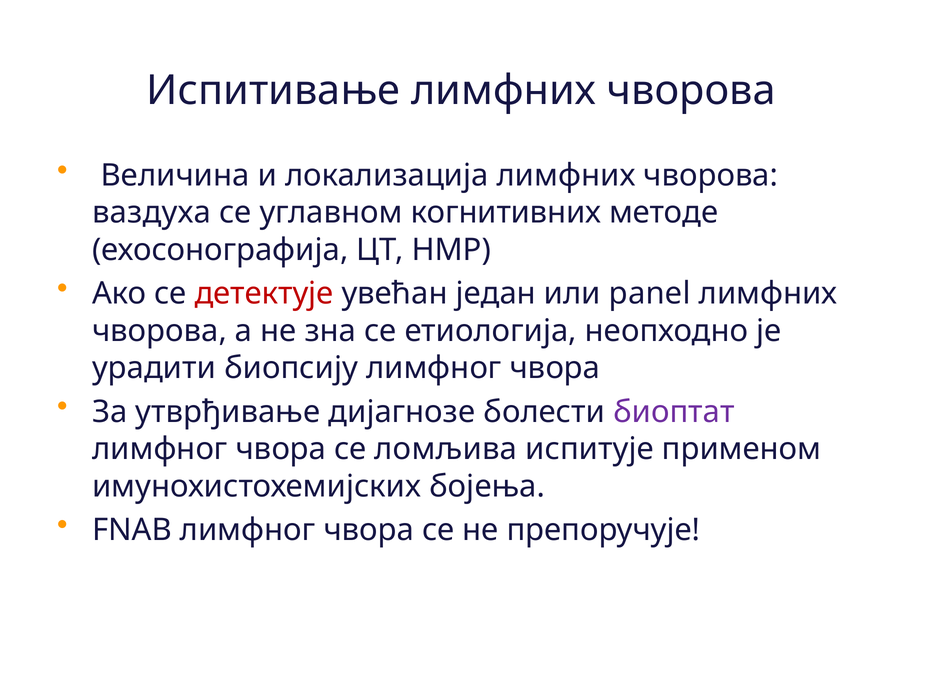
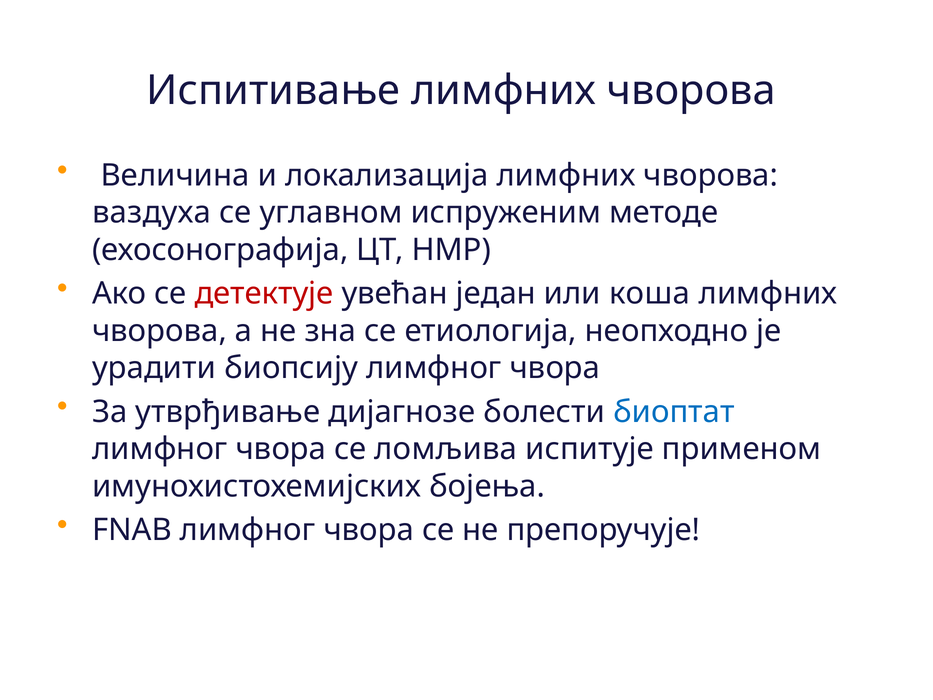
когнитивних: когнитивних -> испруженим (506, 213)
panel: panel -> коша (650, 293)
биоптат colour: purple -> blue (674, 412)
